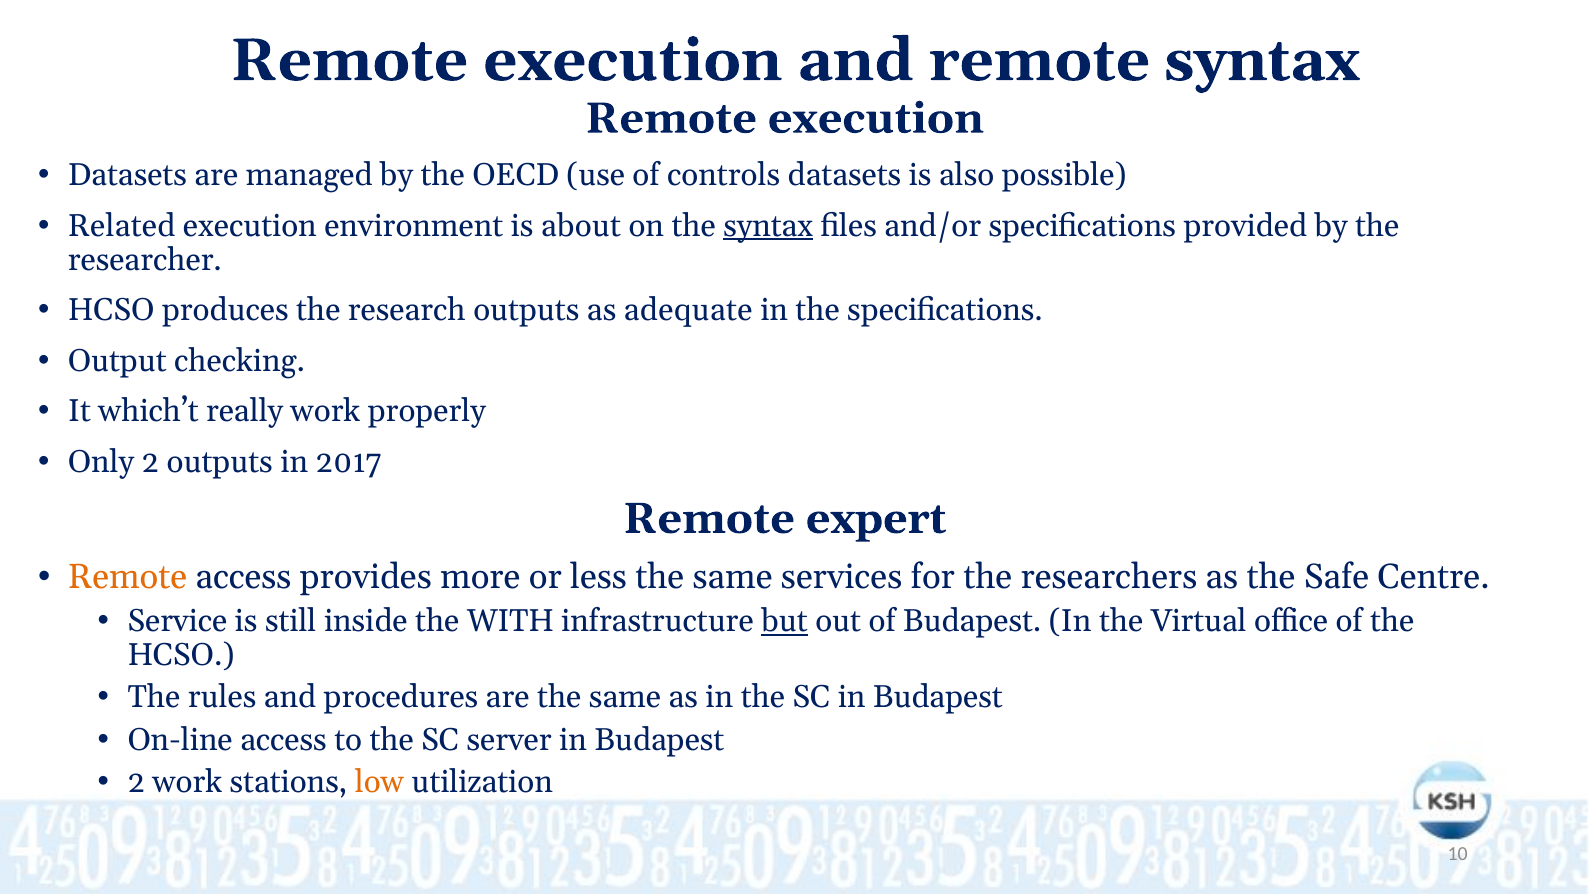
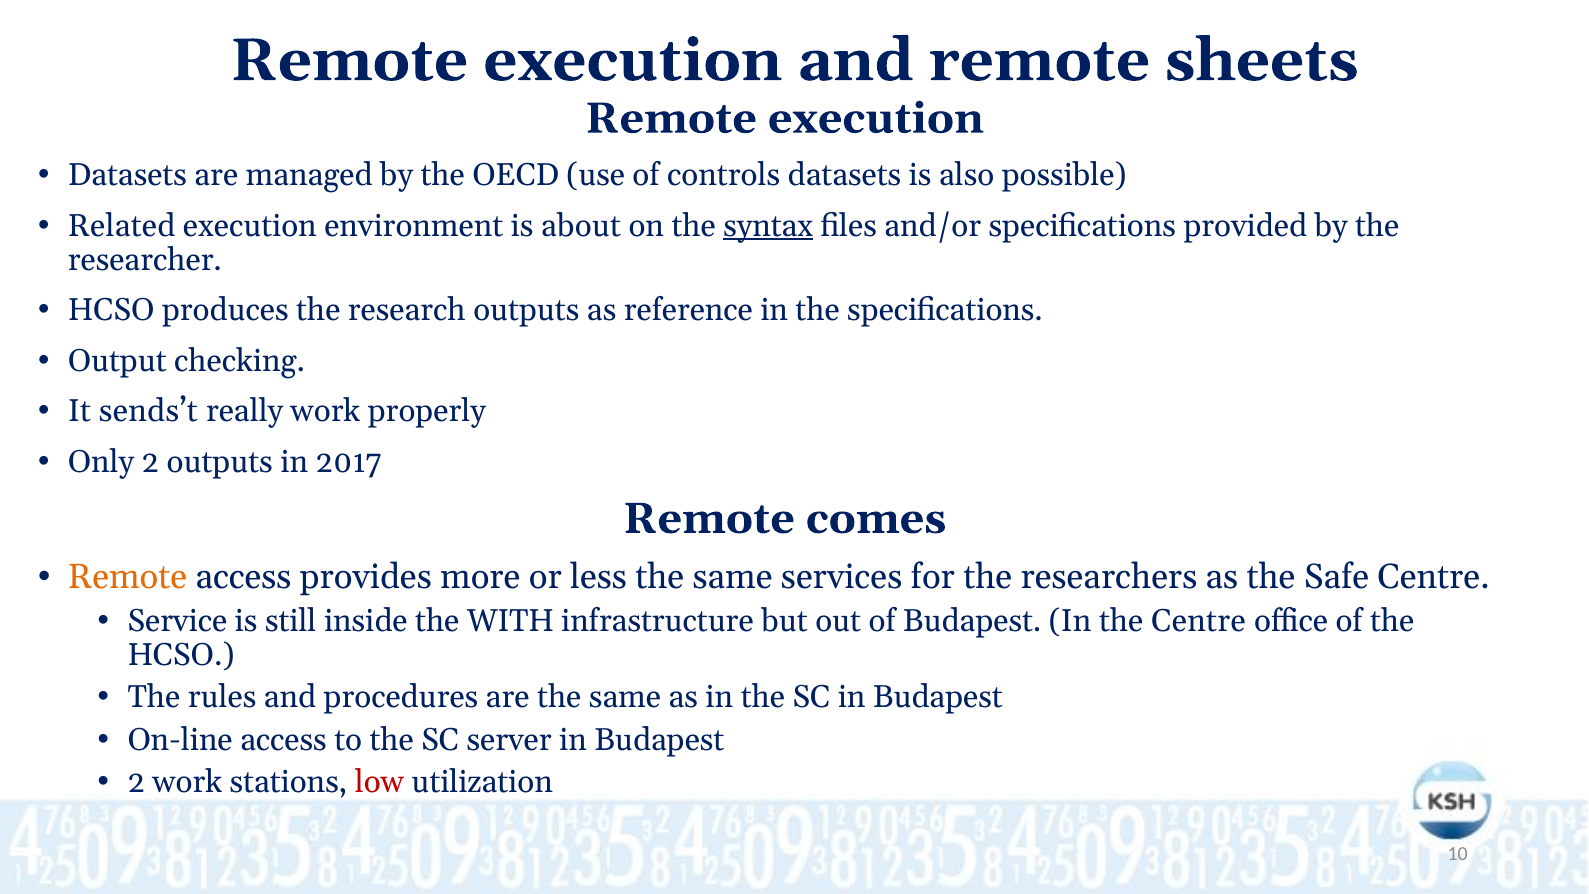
remote syntax: syntax -> sheets (1262, 60)
adequate: adequate -> reference (688, 310)
which’t: which’t -> sends’t (148, 411)
expert: expert -> comes (876, 518)
but underline: present -> none (785, 621)
the Virtual: Virtual -> Centre (1199, 621)
low colour: orange -> red (379, 782)
